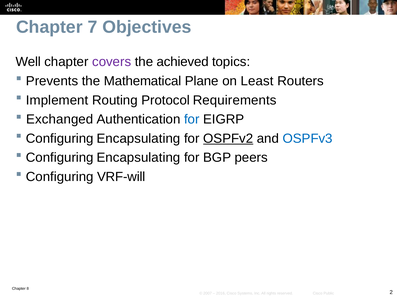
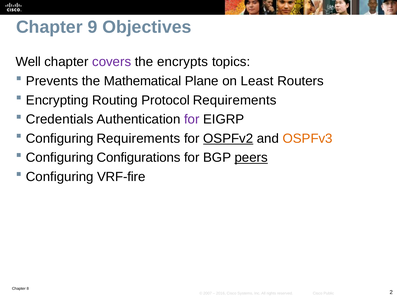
7: 7 -> 9 (92, 27)
achieved: achieved -> encrypts (183, 62)
Implement: Implement -> Encrypting (57, 100)
Exchanged: Exchanged -> Credentials (60, 120)
for colour: blue -> purple (192, 120)
Encapsulating: Encapsulating -> Requirements (138, 139)
OSPFv3 colour: blue -> orange (308, 139)
Encapsulating: Encapsulating -> Configurations (139, 158)
peers underline: none -> present (251, 158)
VRF-will: VRF-will -> VRF-fire (121, 177)
